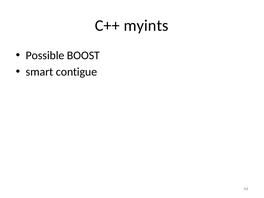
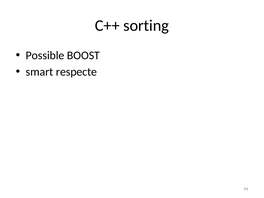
myints: myints -> sorting (146, 26)
contigue: contigue -> respecte (76, 72)
